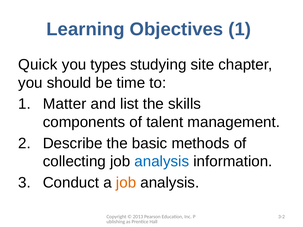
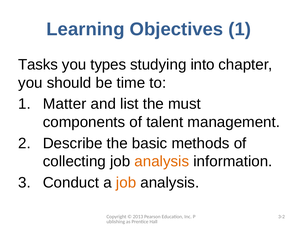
Quick: Quick -> Tasks (38, 65)
site: site -> into (203, 65)
skills: skills -> must (185, 104)
analysis colour: blue -> orange (162, 162)
